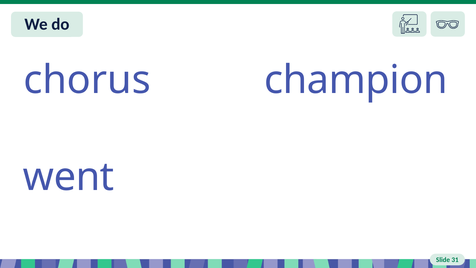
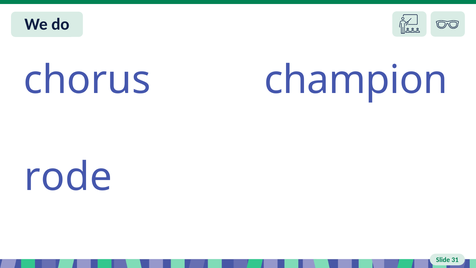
went: went -> rode (68, 177)
